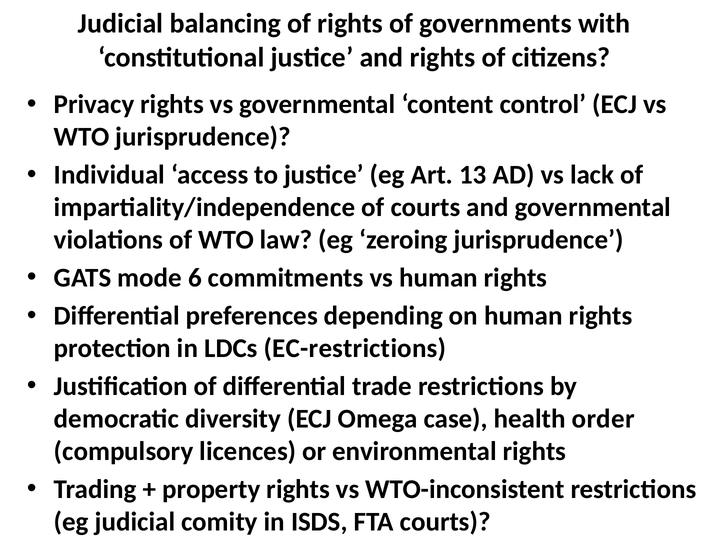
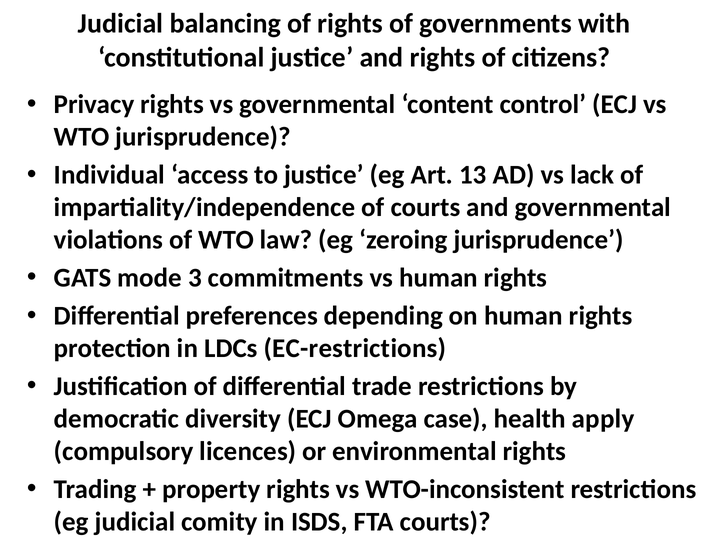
6: 6 -> 3 (195, 278)
order: order -> apply (603, 419)
